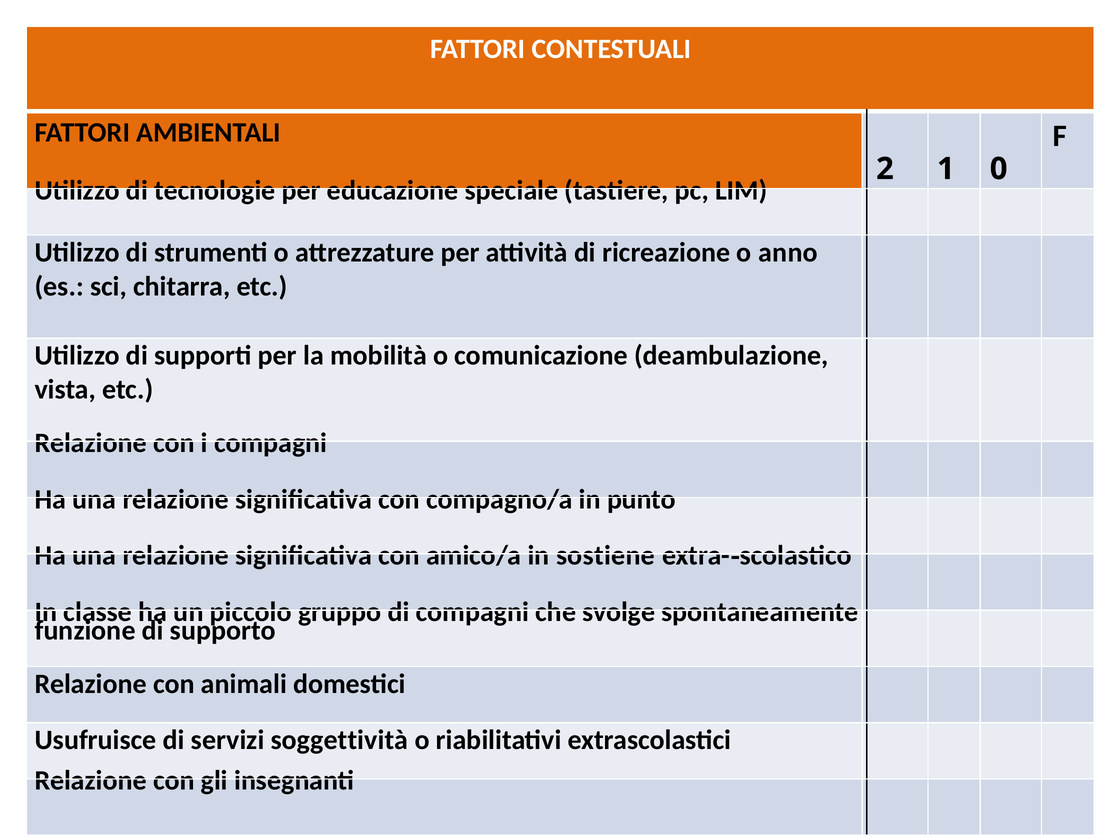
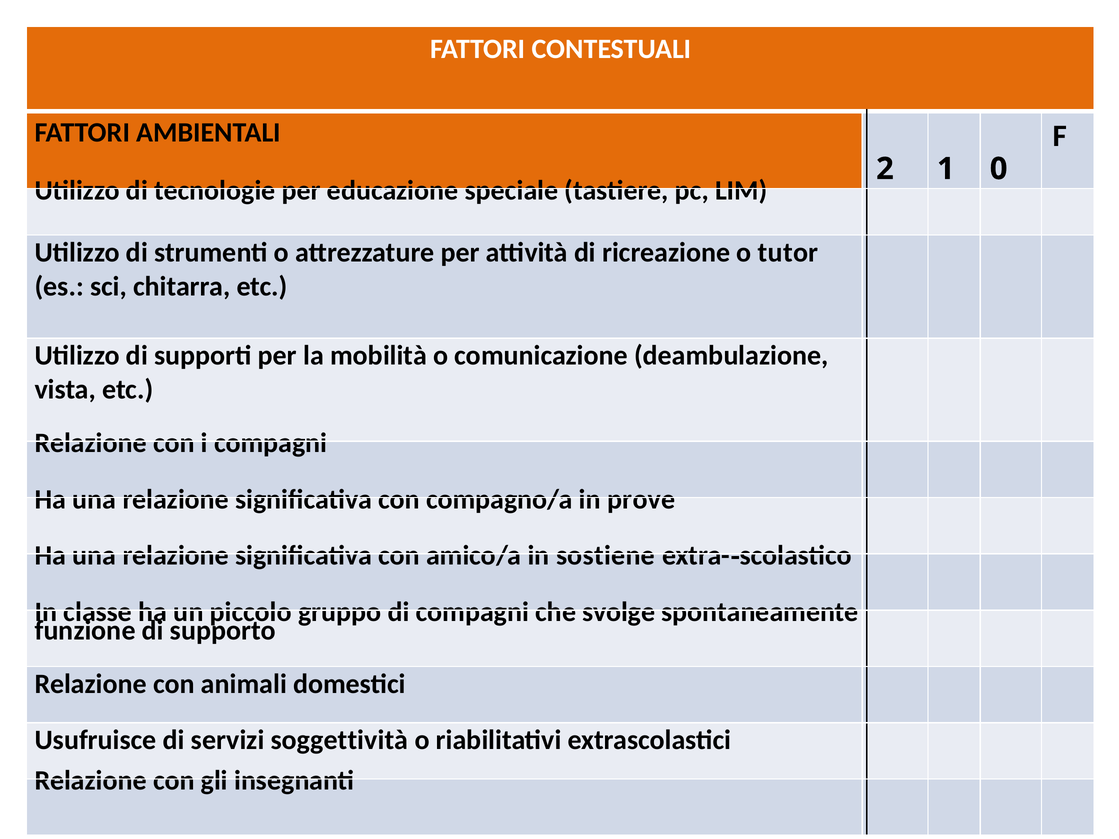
anno: anno -> tutor (788, 252)
punto: punto -> prove (641, 500)
